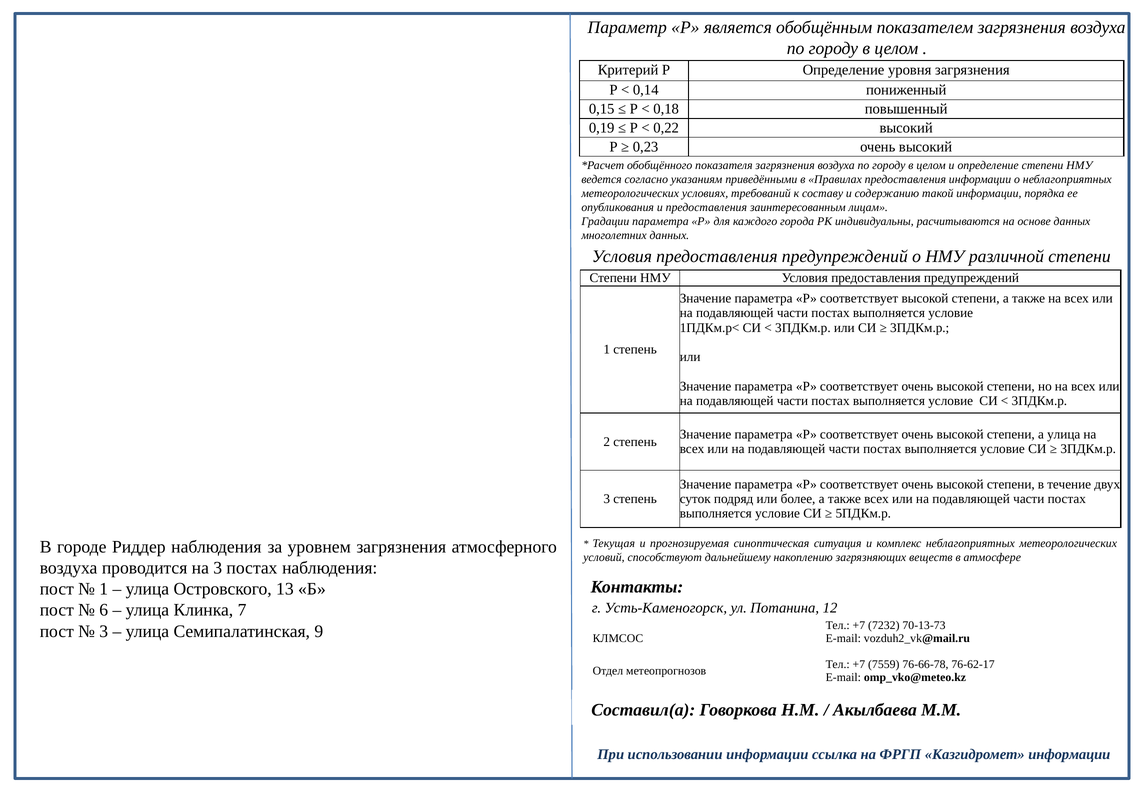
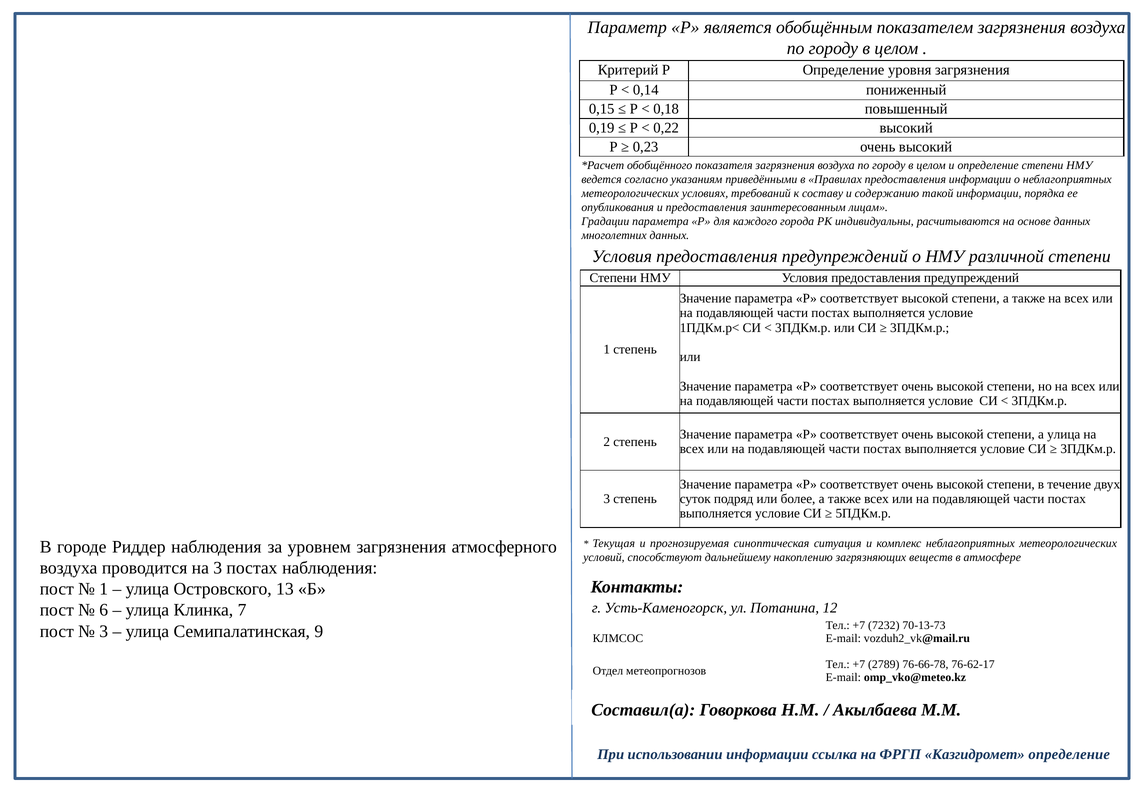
7559: 7559 -> 2789 (884, 664)
Казгидромет информации: информации -> определение (1069, 754)
